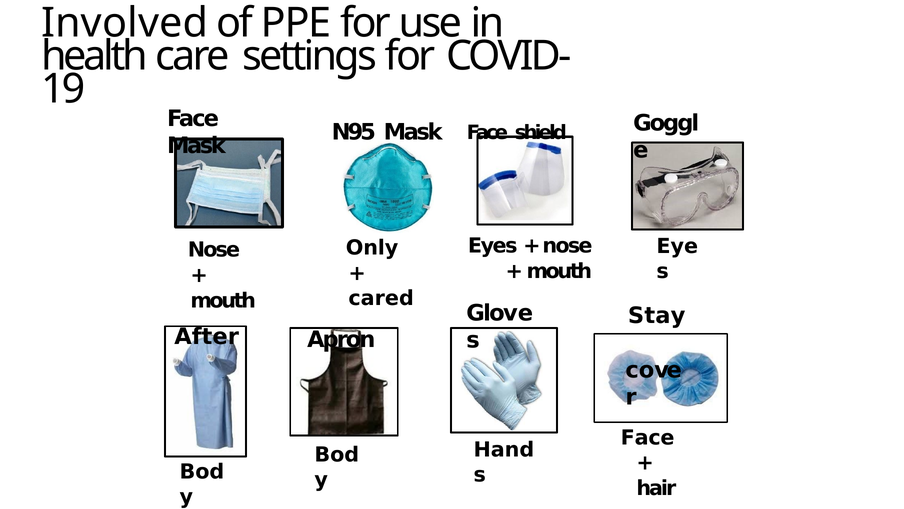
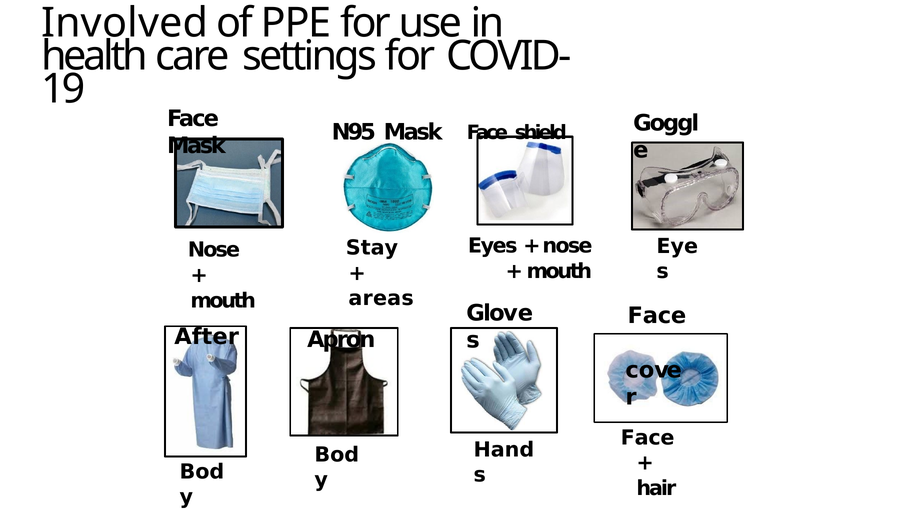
Only: Only -> Stay (372, 248)
cared: cared -> areas (381, 298)
Stay: Stay -> Face (657, 315)
